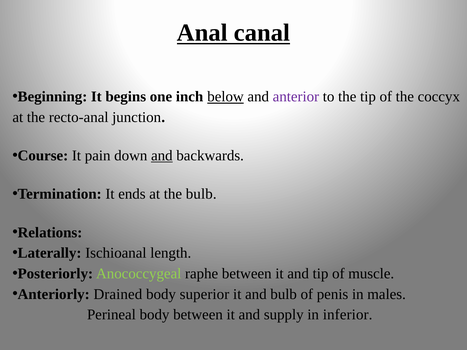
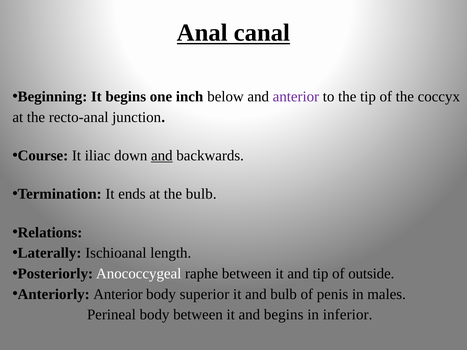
below underline: present -> none (226, 97)
pain: pain -> iliac (98, 156)
Anococcygeal colour: light green -> white (139, 274)
muscle: muscle -> outside (371, 274)
Anteriorly Drained: Drained -> Anterior (118, 294)
and supply: supply -> begins (284, 315)
